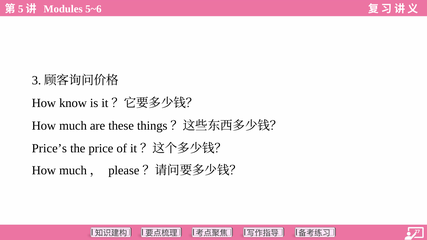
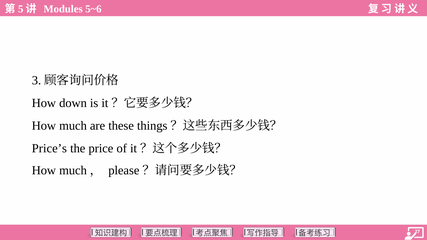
know: know -> down (73, 103)
